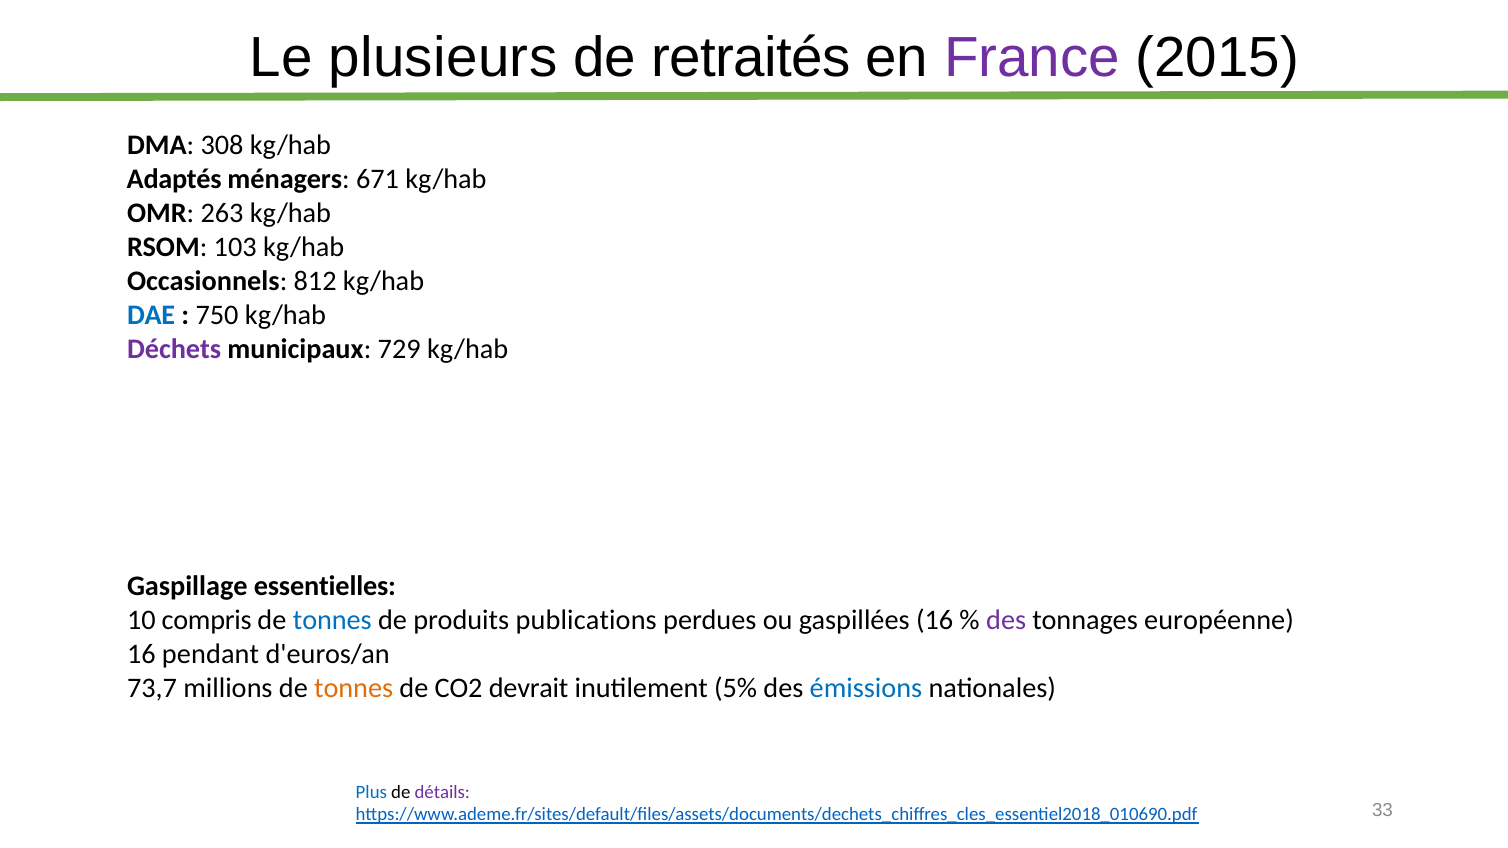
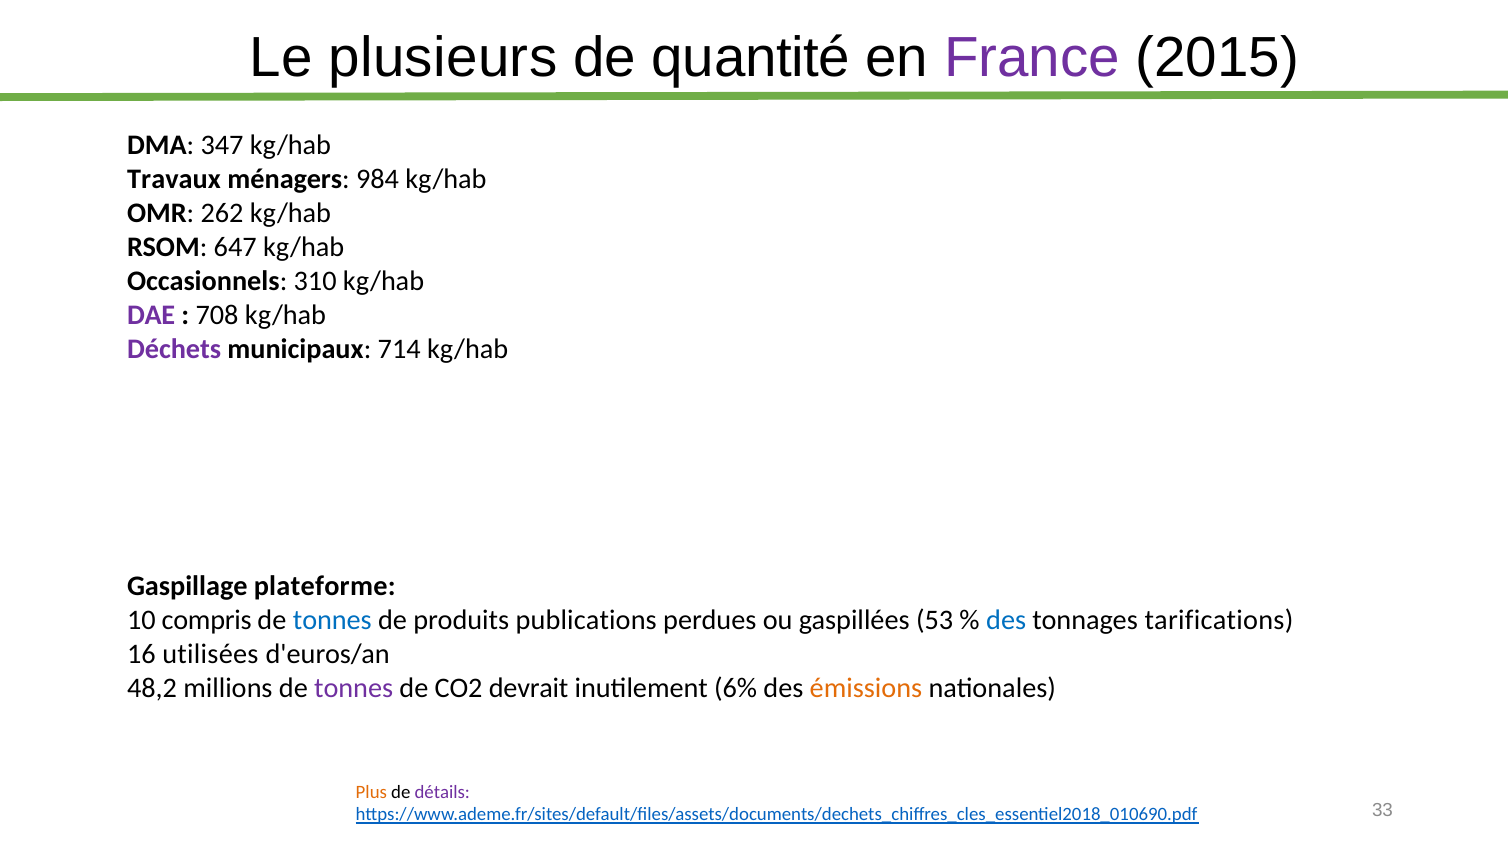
retraités: retraités -> quantité (751, 58)
308: 308 -> 347 (222, 145)
Adaptés: Adaptés -> Travaux (174, 179)
671: 671 -> 984 (378, 179)
263: 263 -> 262 (222, 213)
103: 103 -> 647 (235, 247)
812: 812 -> 310 (315, 281)
DAE colour: blue -> purple (151, 315)
750: 750 -> 708 (217, 315)
729: 729 -> 714 (399, 349)
essentielles: essentielles -> plateforme (325, 586)
gaspillées 16: 16 -> 53 (935, 620)
des colour: purple -> blue (1006, 620)
européenne: européenne -> tarifications (1219, 620)
pendant: pendant -> utilisées (210, 654)
73,7: 73,7 -> 48,2 (152, 688)
tonnes colour: orange -> purple (354, 688)
5%: 5% -> 6% (736, 688)
émissions colour: blue -> orange (866, 688)
Plus colour: blue -> orange (371, 792)
